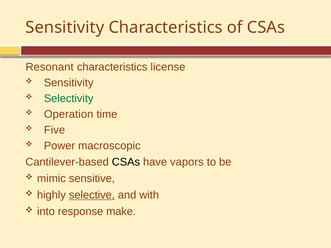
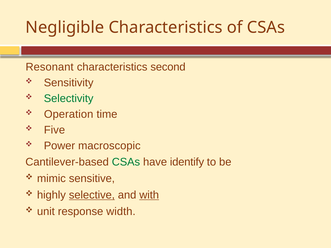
Sensitivity: Sensitivity -> Negligible (65, 27)
license: license -> second (168, 67)
CSAs colour: black -> green (126, 162)
vapors: vapors -> identify (187, 162)
with underline: none -> present (149, 195)
into: into -> unit (46, 212)
make: make -> width (121, 212)
